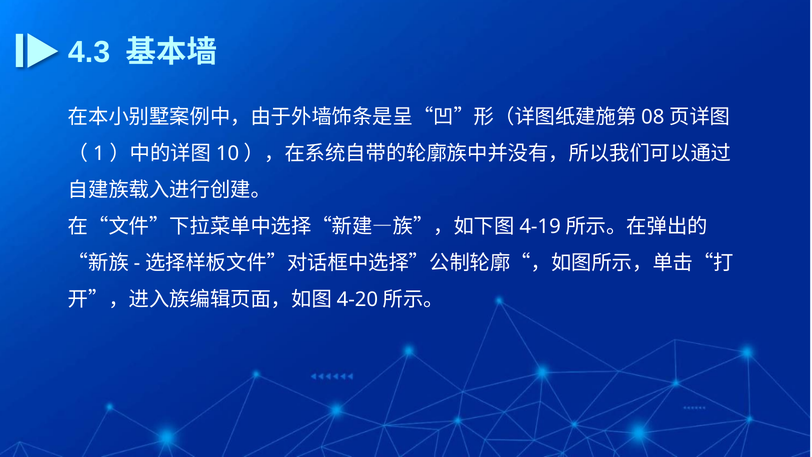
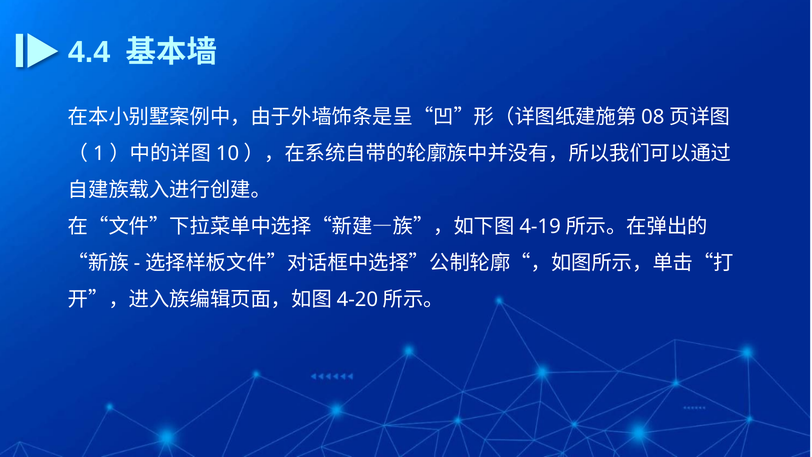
4.3: 4.3 -> 4.4 (89, 52)
